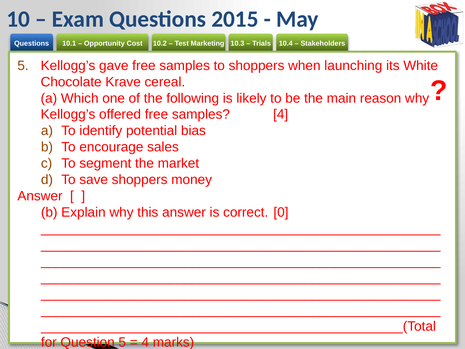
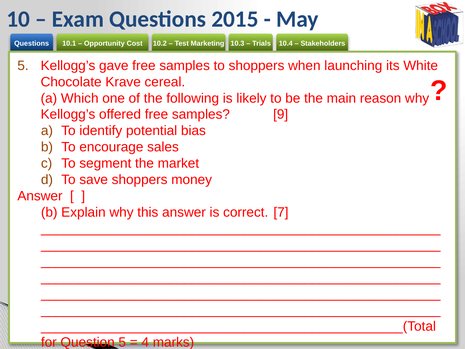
samples 4: 4 -> 9 (281, 114)
0: 0 -> 7 (281, 212)
